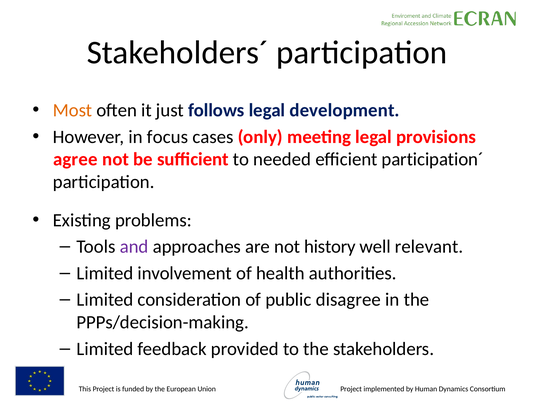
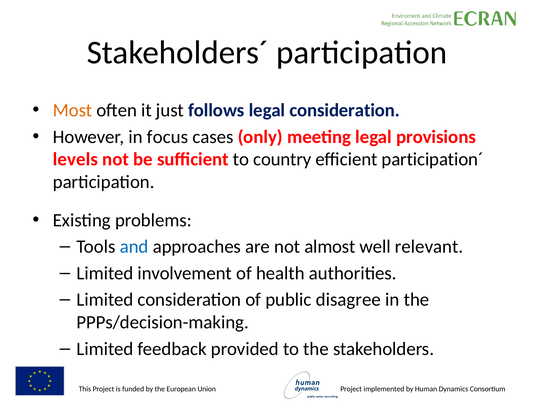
legal development: development -> consideration (345, 110)
agree: agree -> levels (75, 159)
needed: needed -> country (282, 159)
and colour: purple -> blue (134, 246)
history: history -> almost (330, 246)
